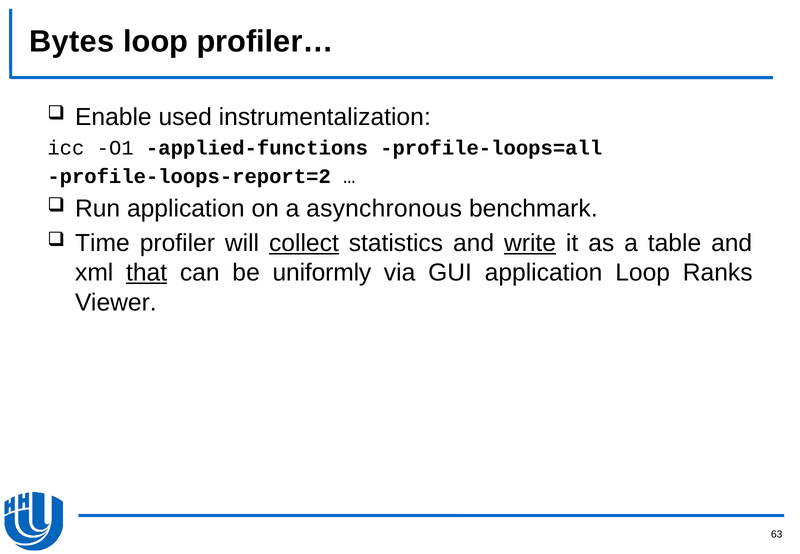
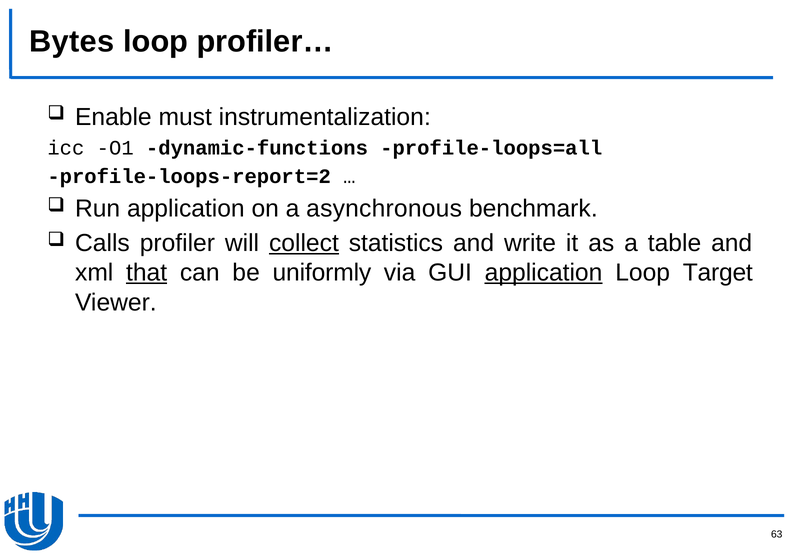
used: used -> must (185, 117)
applied-functions: applied-functions -> dynamic-functions (257, 148)
Time: Time -> Calls (102, 243)
write underline: present -> none (530, 243)
application underline: none -> present (544, 273)
Ranks: Ranks -> Target (718, 273)
